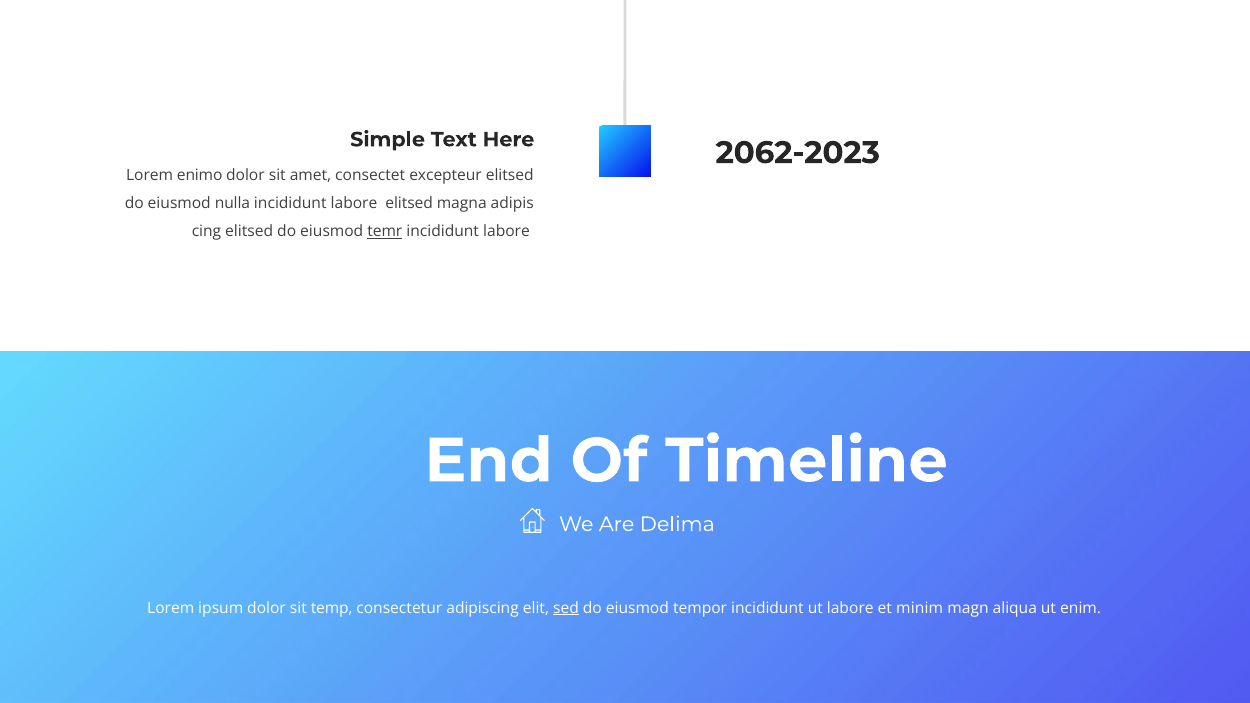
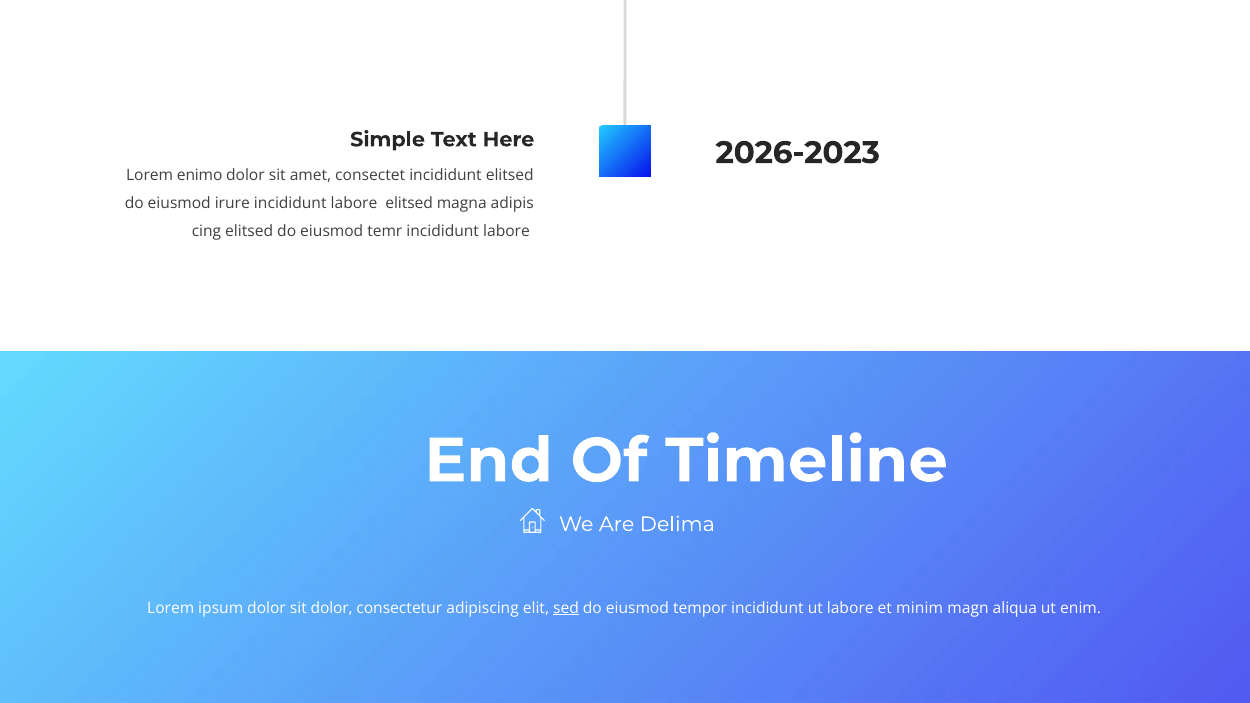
2062-2023: 2062-2023 -> 2026-2023 (798, 153)
consectet excepteur: excepteur -> incididunt (446, 176)
nulla: nulla -> irure (232, 204)
temr underline: present -> none (385, 232)
sit temp: temp -> dolor (332, 608)
